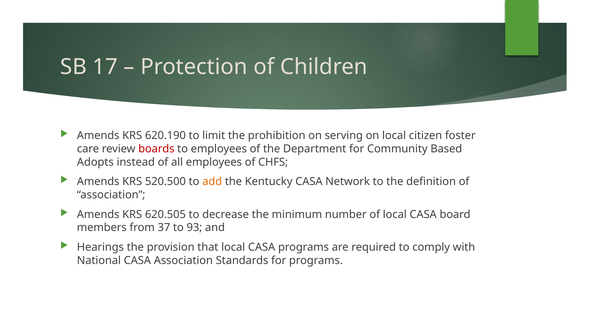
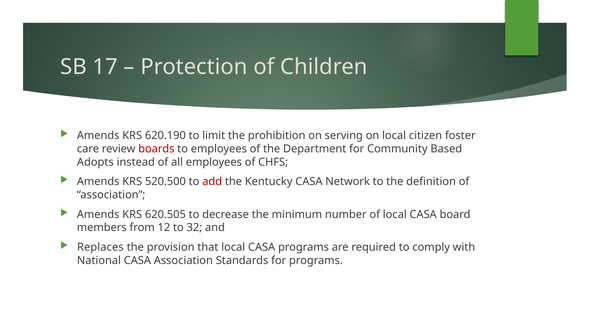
add colour: orange -> red (212, 182)
37: 37 -> 12 (164, 228)
93: 93 -> 32 (194, 228)
Hearings: Hearings -> Replaces (100, 247)
